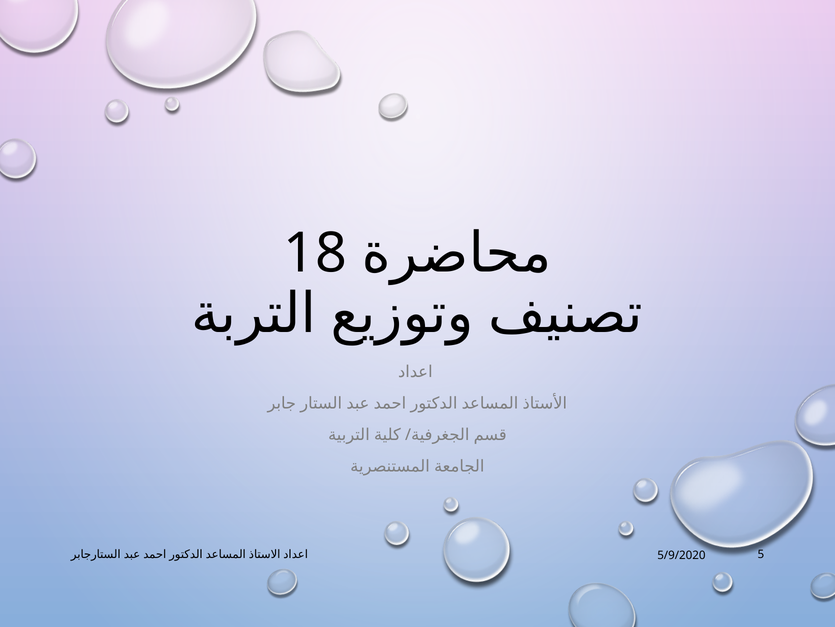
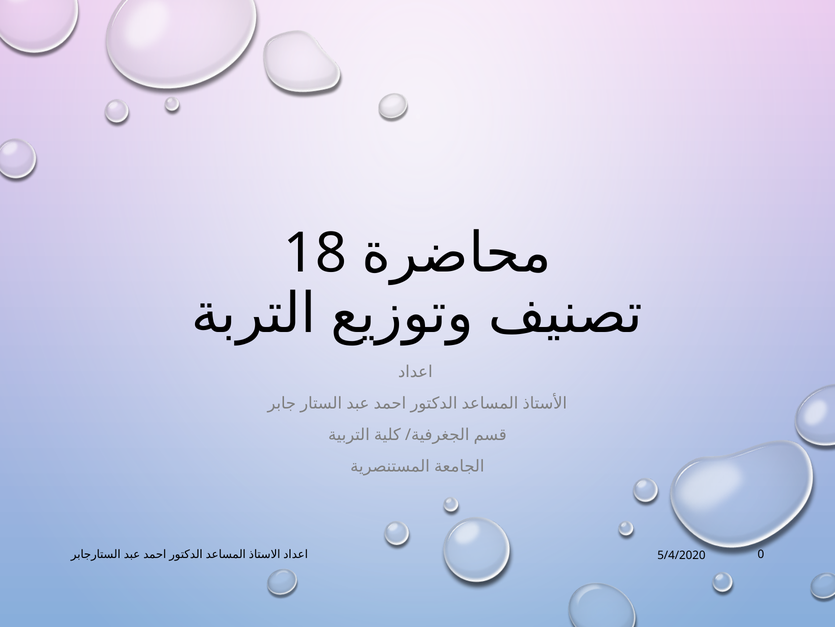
5: 5 -> 0 (761, 554)
5/9/2020: 5/9/2020 -> 5/4/2020 (681, 555)
